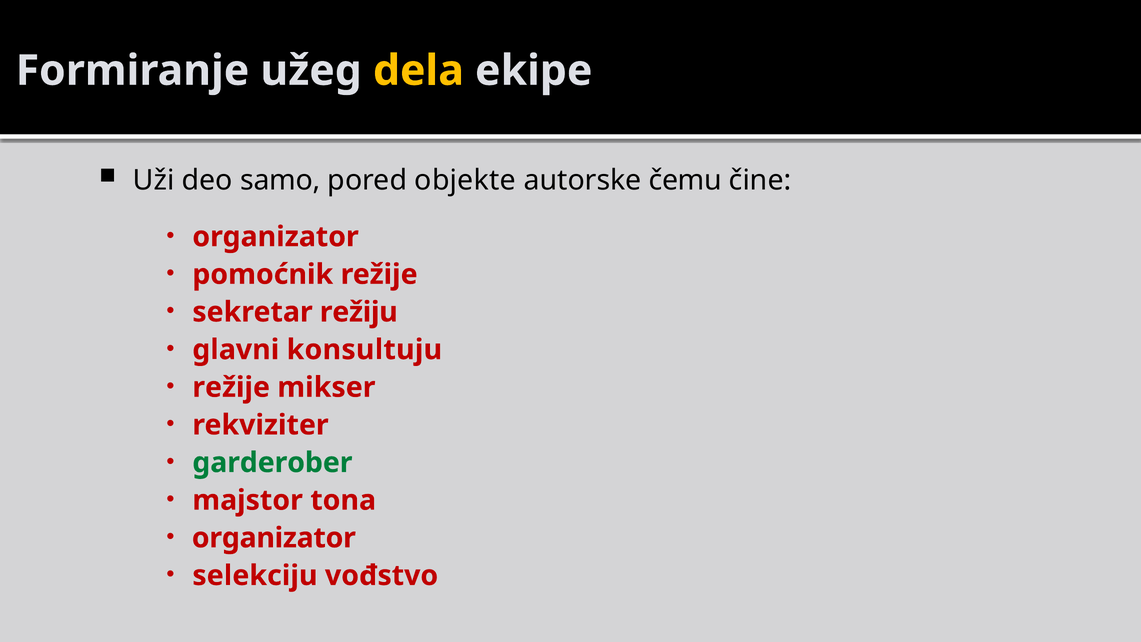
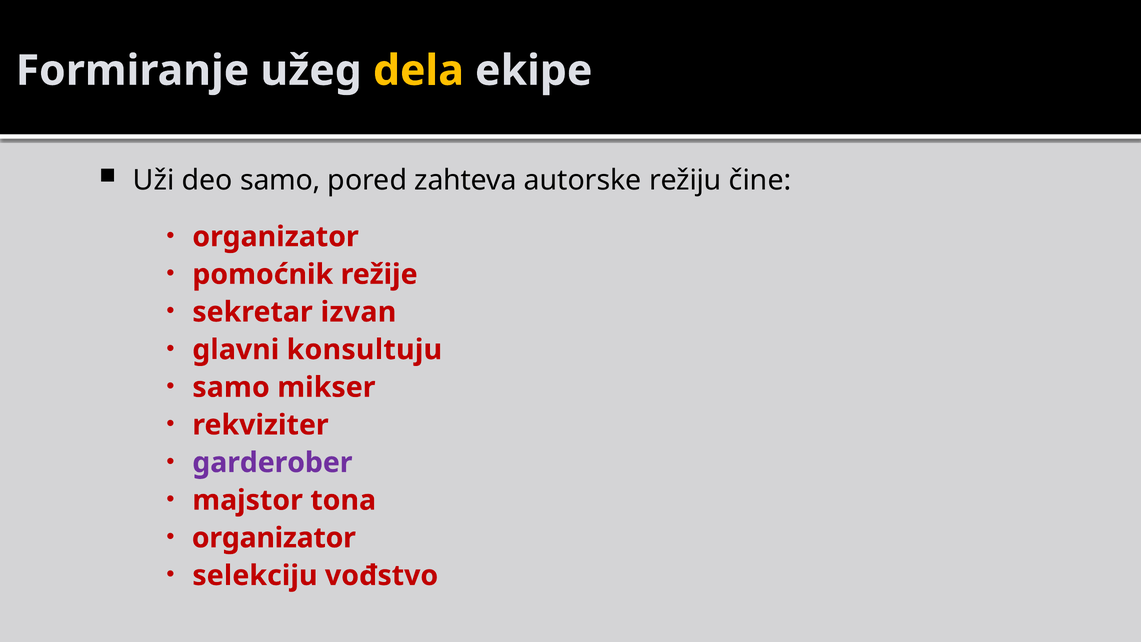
objekte: objekte -> zahteva (466, 180)
čemu: čemu -> režiju (685, 180)
režiju: režiju -> izvan (358, 312)
režije: režije -> samo (231, 387)
garderober colour: green -> purple (272, 463)
